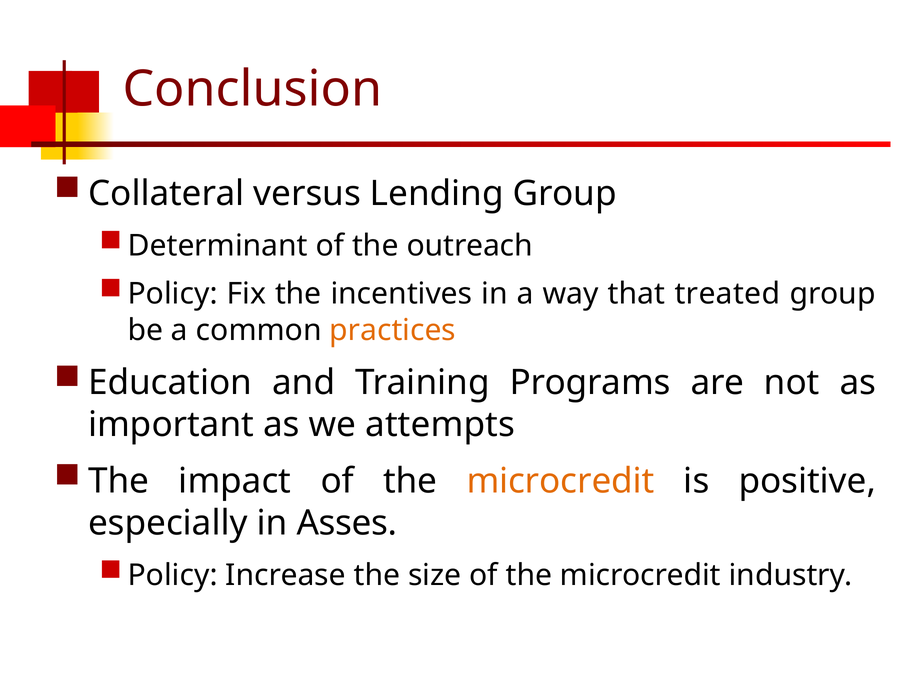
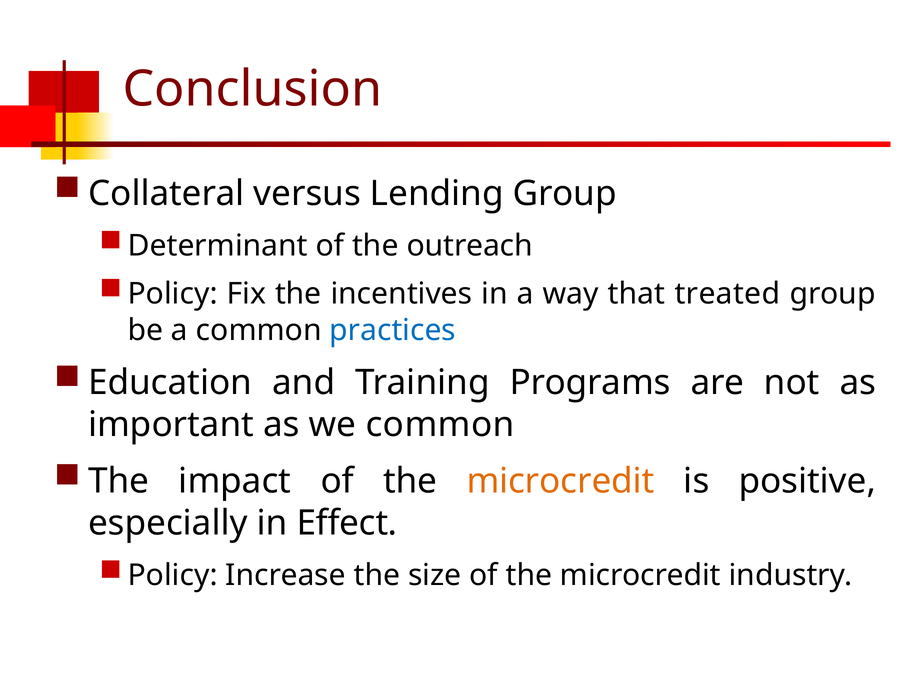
practices colour: orange -> blue (393, 330)
we attempts: attempts -> common (440, 425)
Asses: Asses -> Effect (347, 523)
